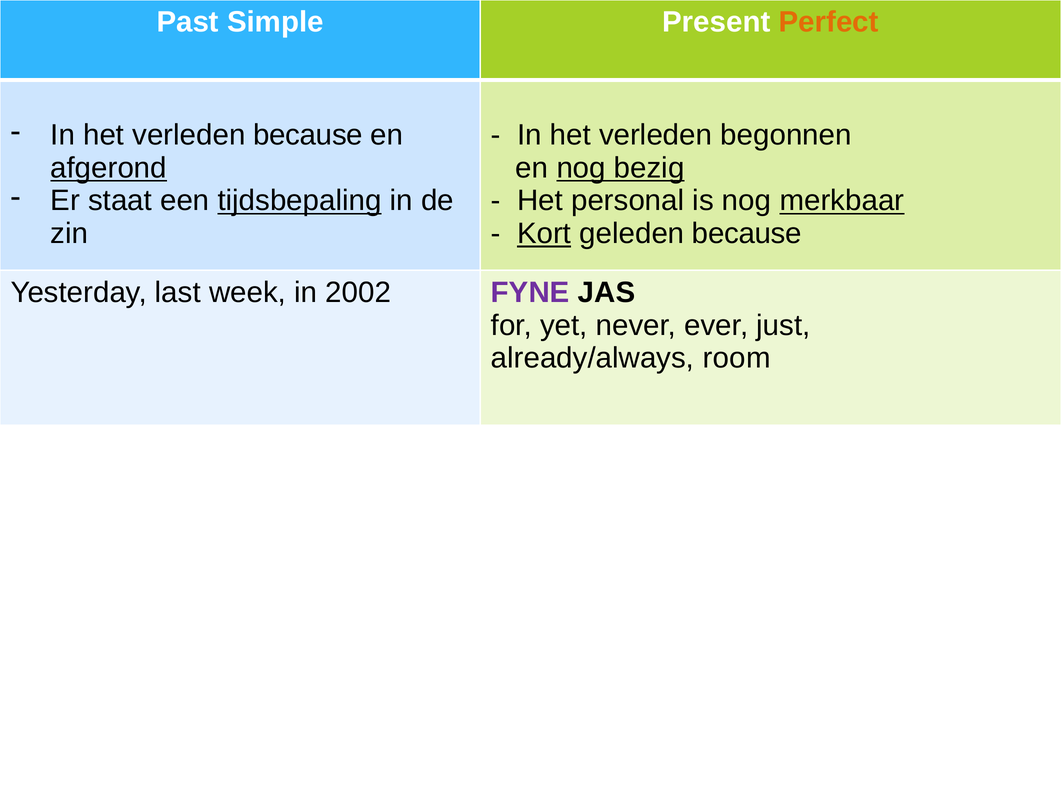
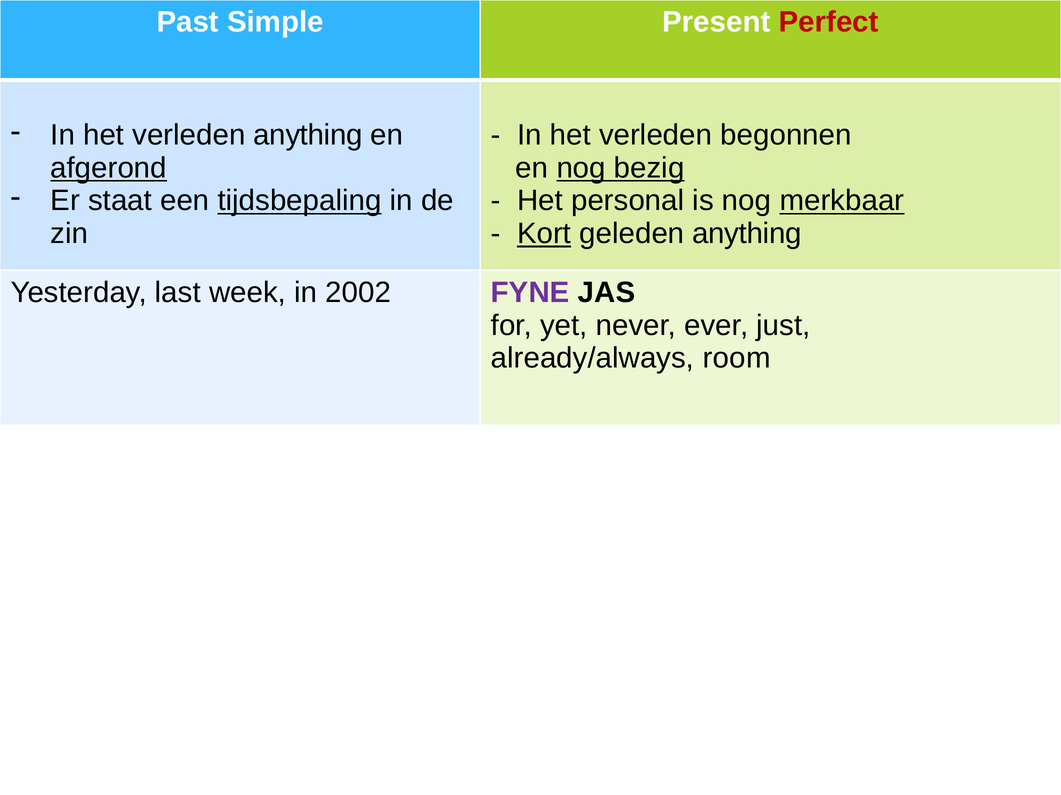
Perfect colour: orange -> red (829, 22)
verleden because: because -> anything (308, 135)
geleden because: because -> anything (747, 234)
